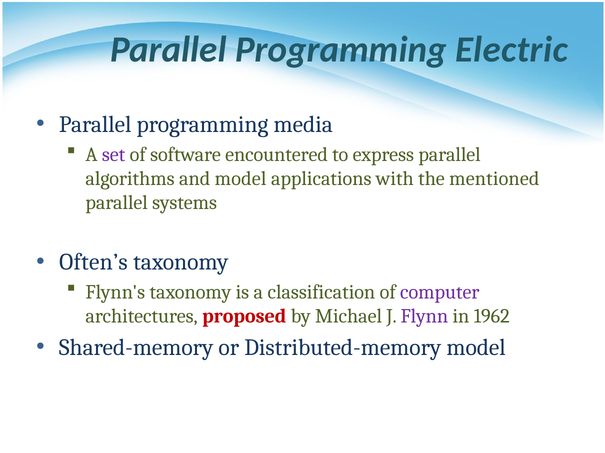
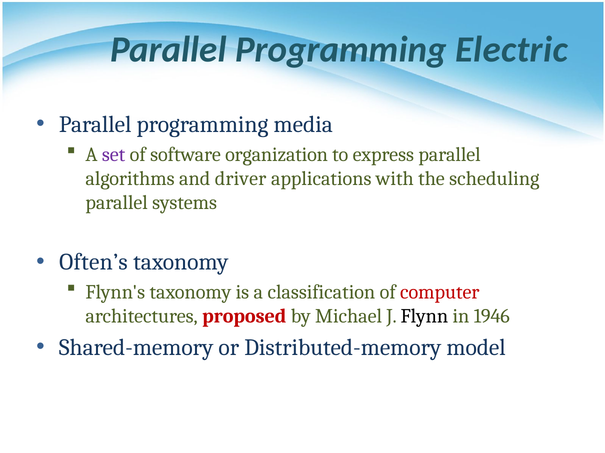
encountered: encountered -> organization (277, 155)
and model: model -> driver (241, 179)
mentioned: mentioned -> scheduling (494, 179)
computer colour: purple -> red (440, 293)
Flynn colour: purple -> black (424, 317)
1962: 1962 -> 1946 (492, 317)
